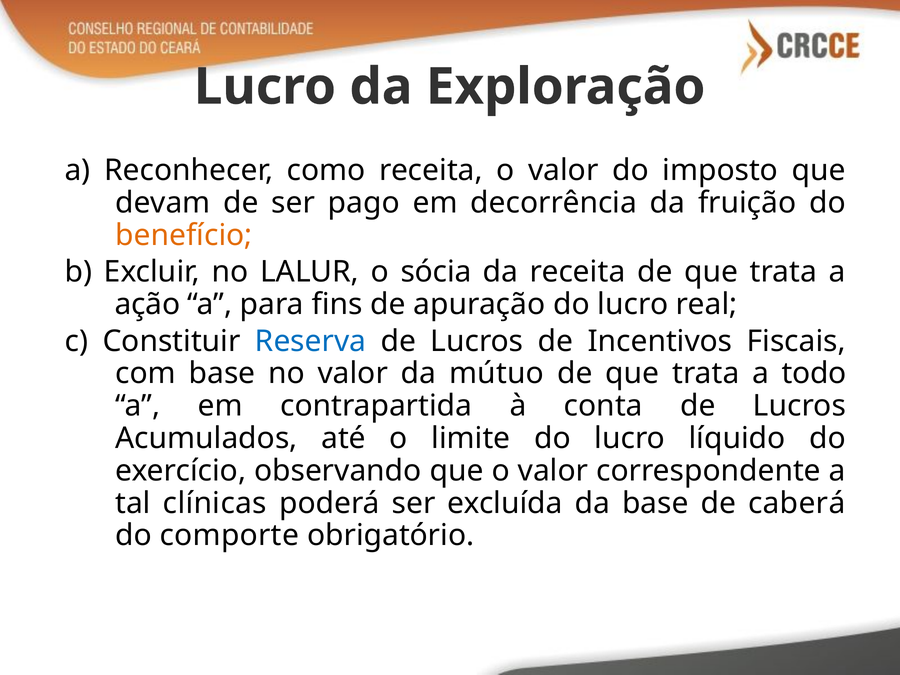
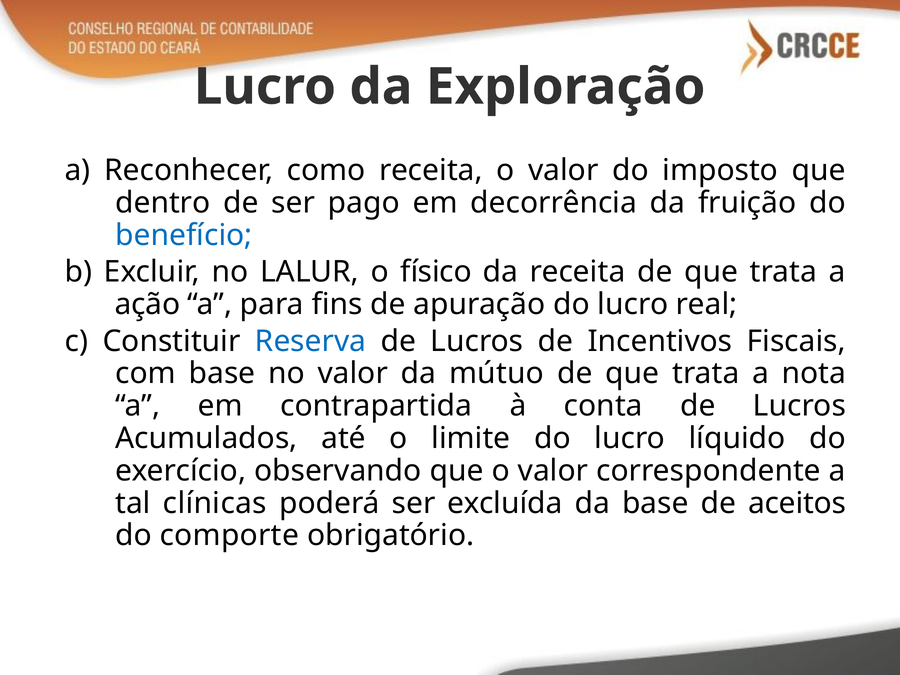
devam: devam -> dentro (163, 203)
benefício colour: orange -> blue (184, 235)
sócia: sócia -> físico (436, 272)
todo: todo -> nota (814, 374)
caberá: caberá -> aceitos (797, 503)
